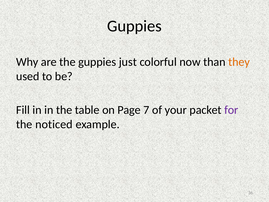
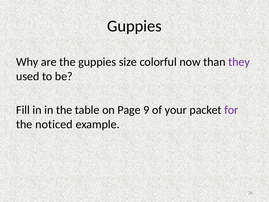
just: just -> size (128, 62)
they colour: orange -> purple (239, 62)
7: 7 -> 9 (146, 110)
